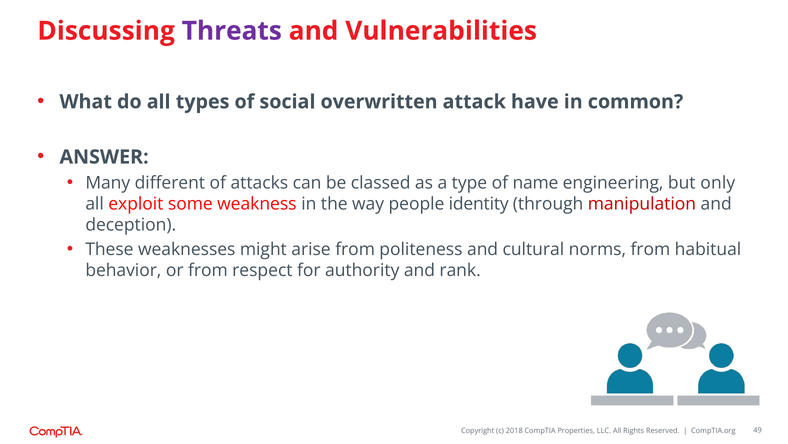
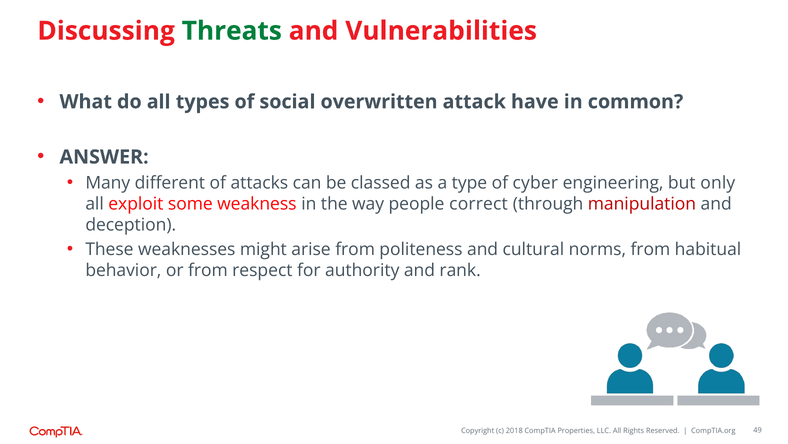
Threats colour: purple -> green (232, 31)
name: name -> cyber (535, 182)
identity: identity -> correct (479, 203)
